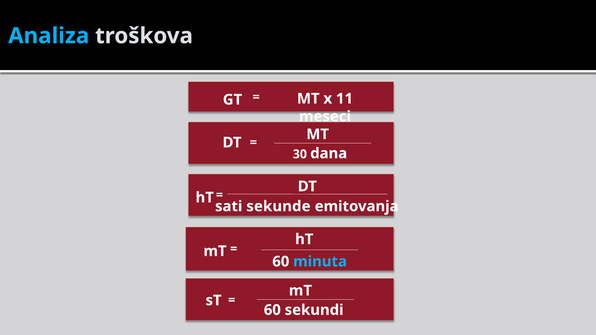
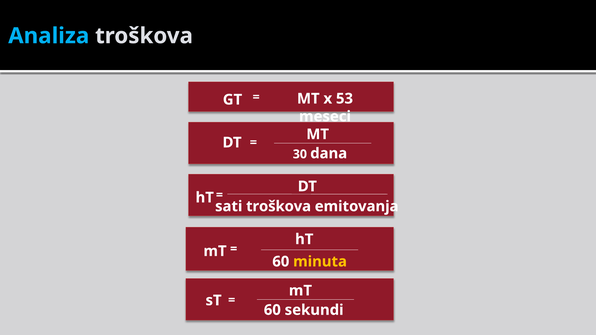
11: 11 -> 53 (344, 99)
sati sekunde: sekunde -> troškova (279, 206)
minuta colour: light blue -> yellow (320, 262)
